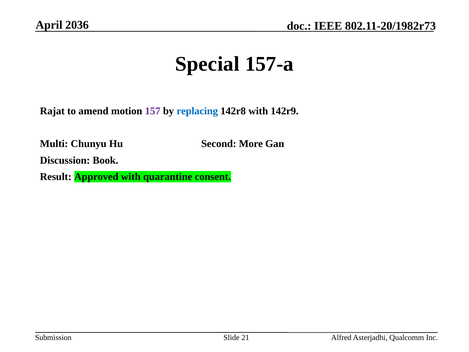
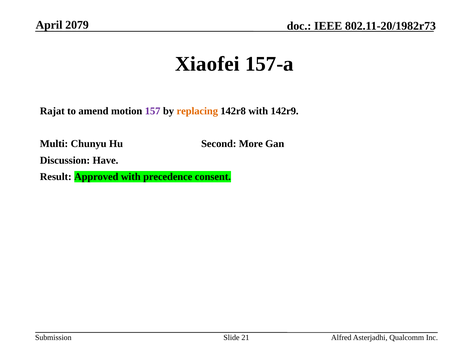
2036: 2036 -> 2079 (77, 25)
Special: Special -> Xiaofei (207, 64)
replacing colour: blue -> orange (197, 111)
Book: Book -> Have (105, 160)
quarantine: quarantine -> precedence (168, 177)
